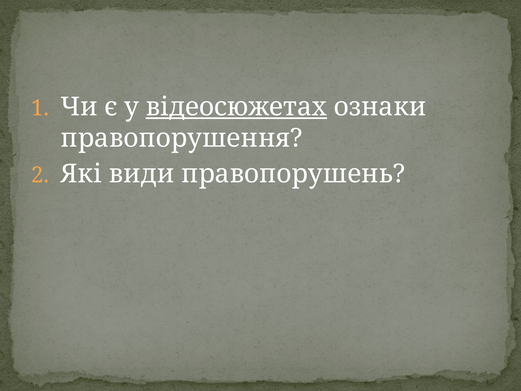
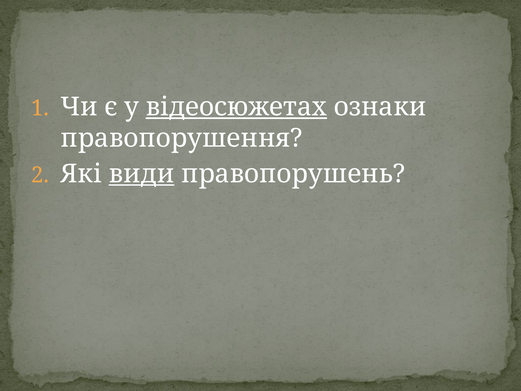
види underline: none -> present (142, 174)
